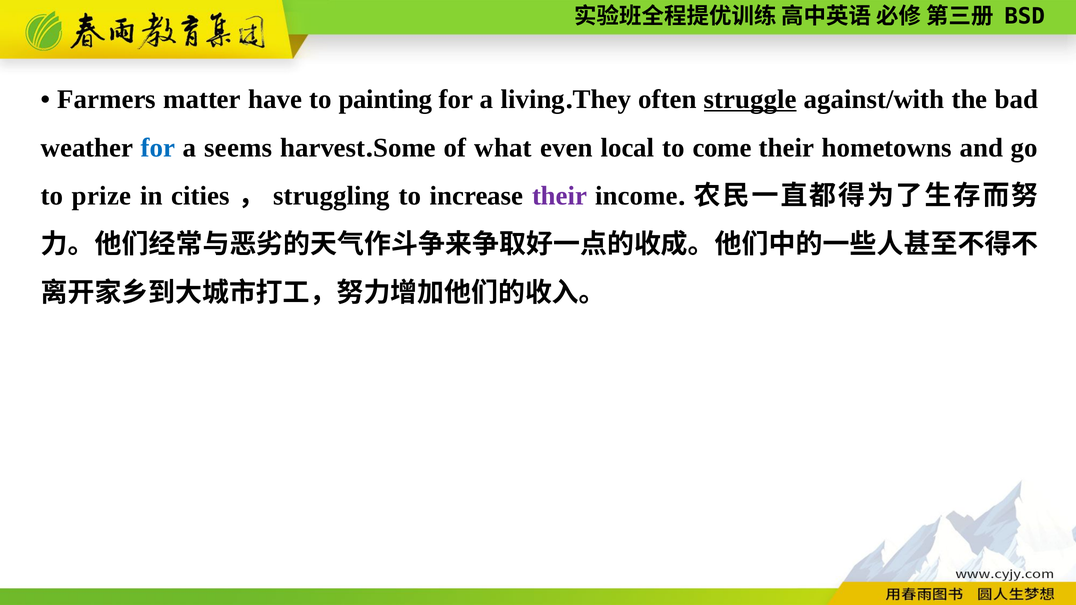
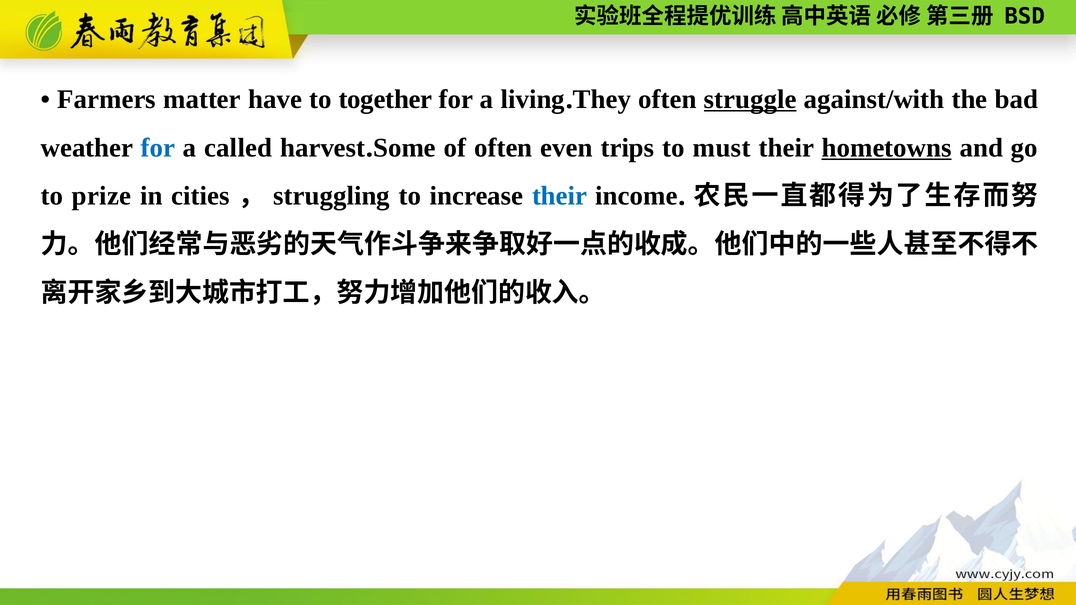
painting: painting -> together (385, 99)
seems: seems -> called (238, 148)
of what: what -> often (503, 148)
local: local -> trips (628, 148)
come: come -> must (722, 148)
hometowns underline: none -> present (887, 148)
their colour: purple -> blue (560, 196)
